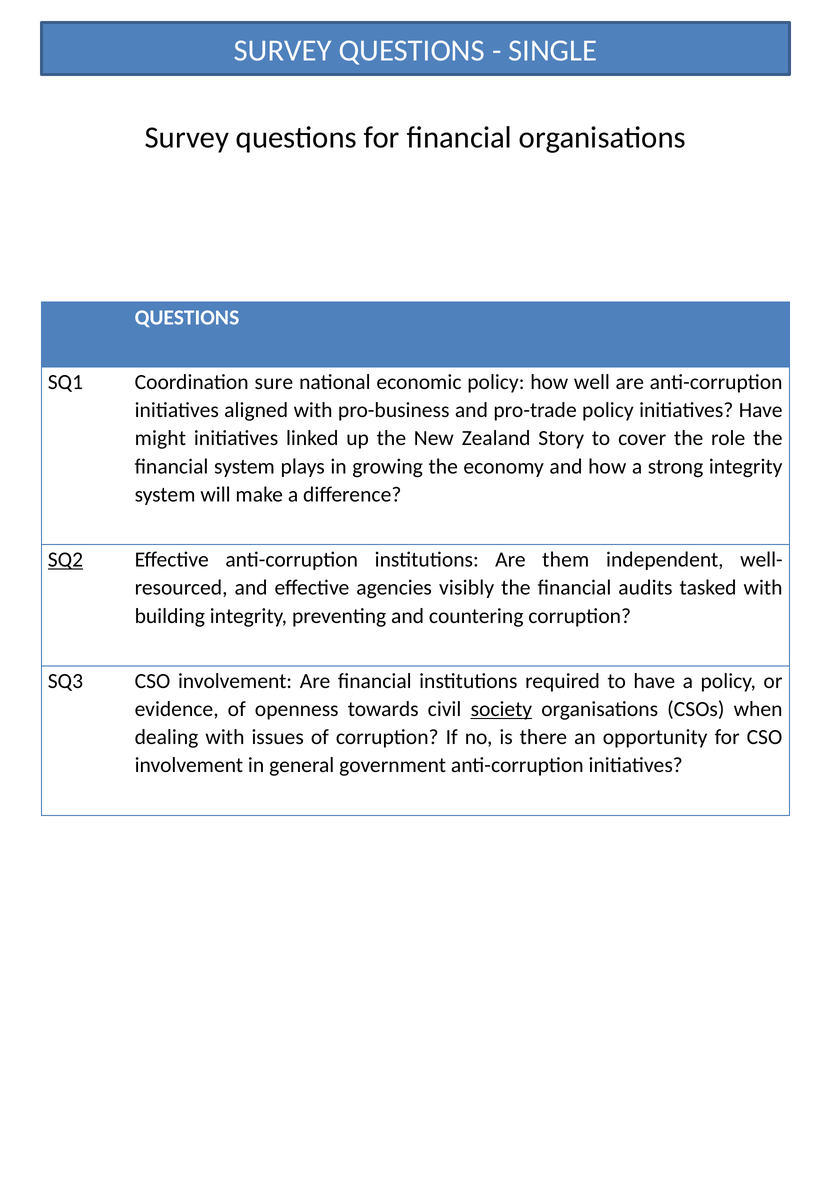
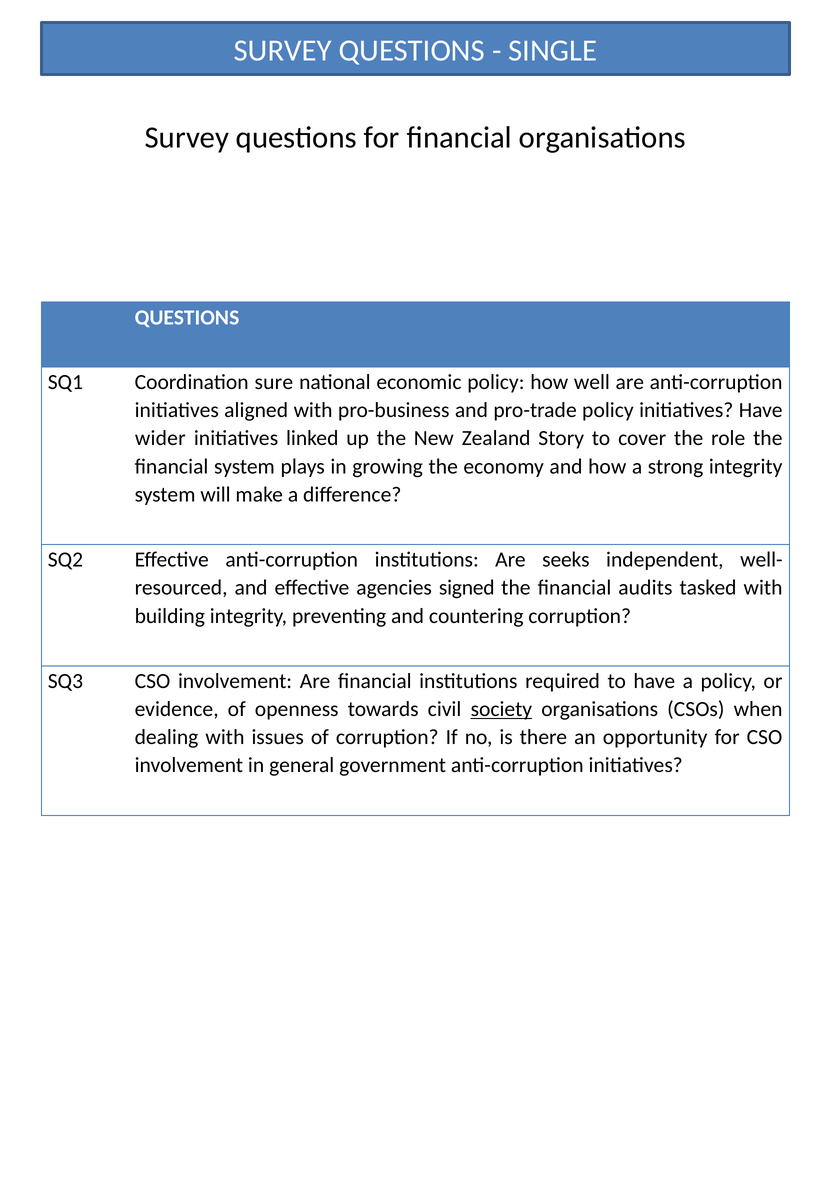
might: might -> wider (160, 438)
SQ2 underline: present -> none (65, 560)
them: them -> seeks (566, 560)
visibly: visibly -> signed (467, 588)
